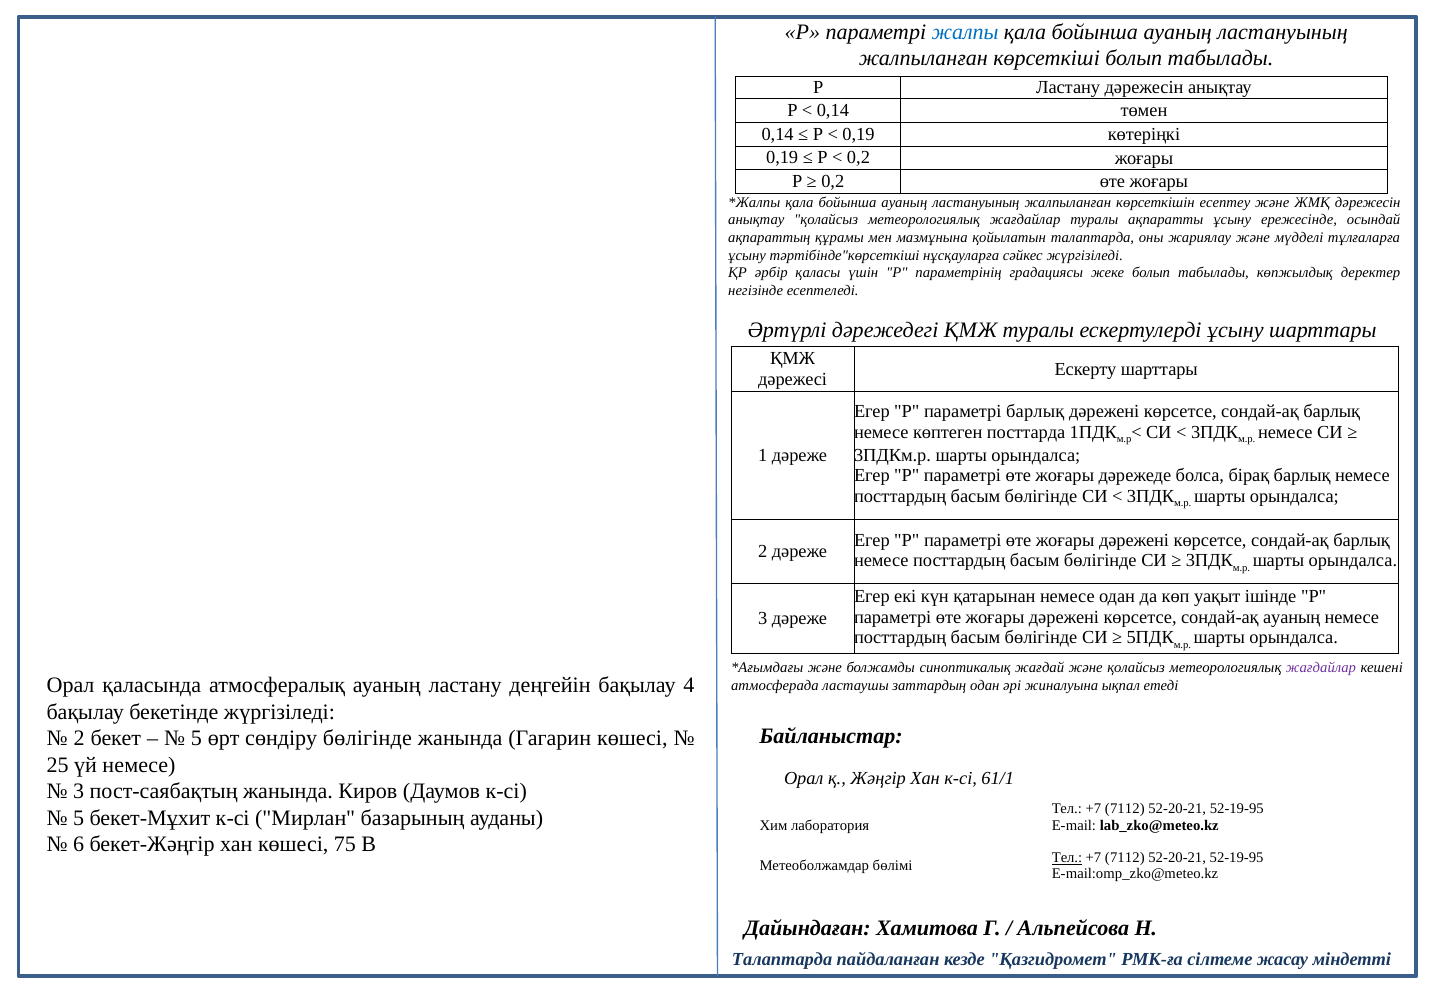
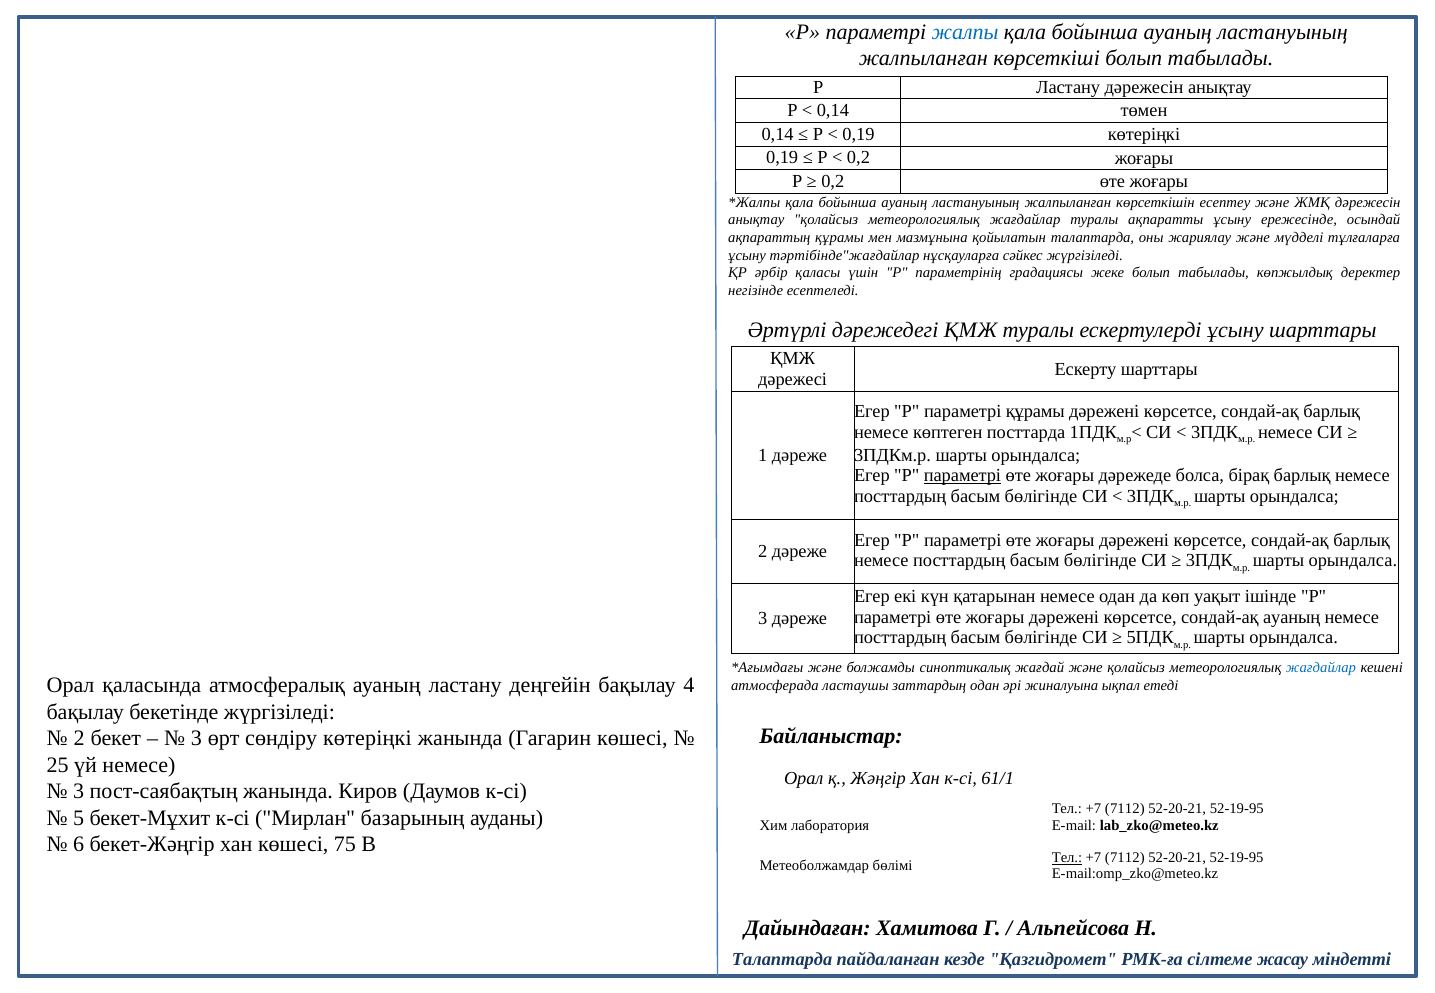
тәртібінде"көрсеткіші: тәртібінде"көрсеткіші -> тәртібінде"жағдайлар (845, 255)
параметрі барлық: барлық -> құрамы (1035, 412)
параметрі underline: none -> present (962, 476)
жағдайлар colour: purple -> blue (1321, 668)
5: 5 -> 3 (196, 739)
сөндіру бөлігінде: бөлігінде -> көтеріңкі (367, 739)
